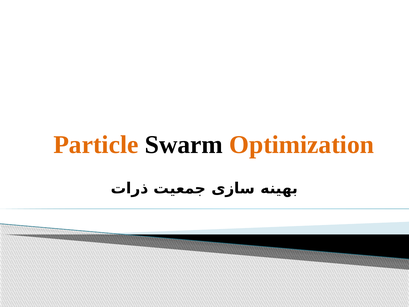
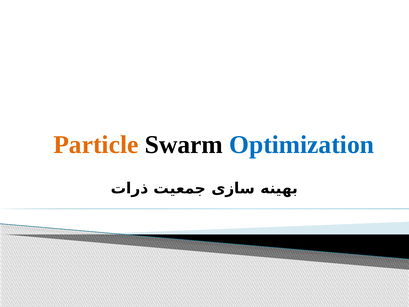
Optimization colour: orange -> blue (302, 145)
